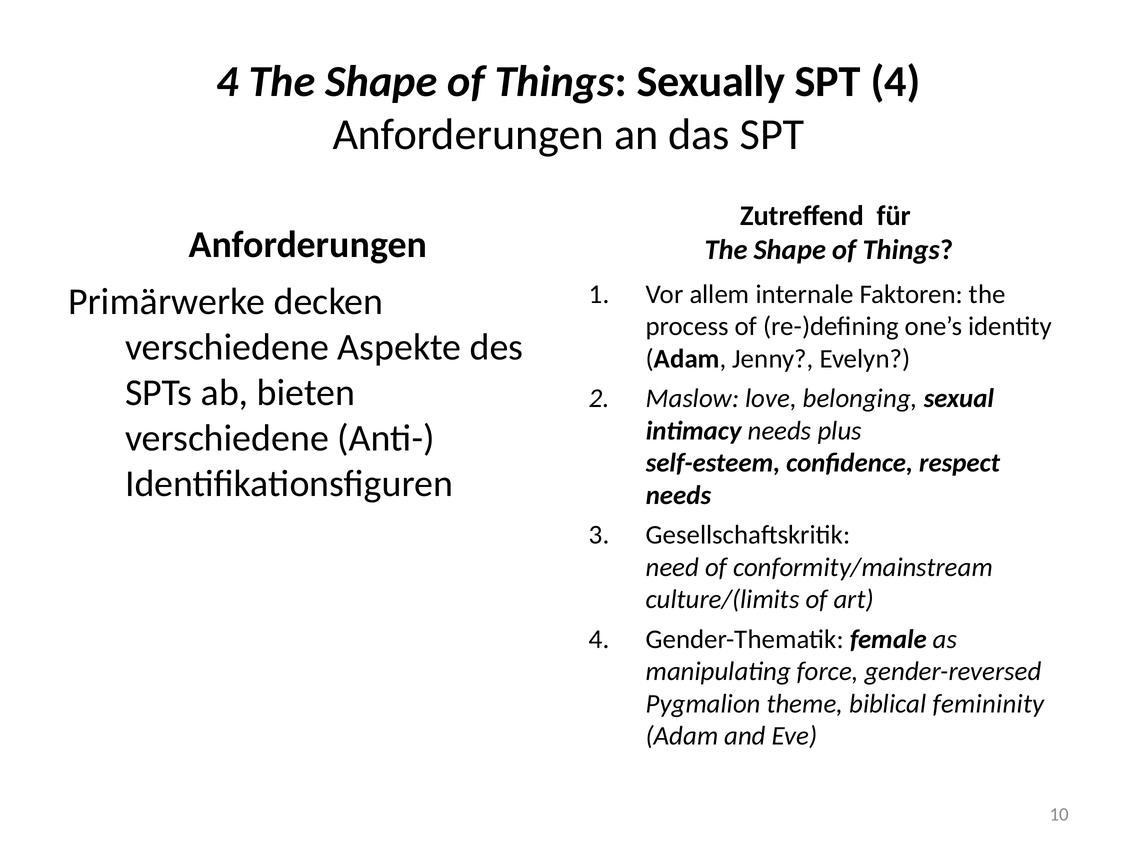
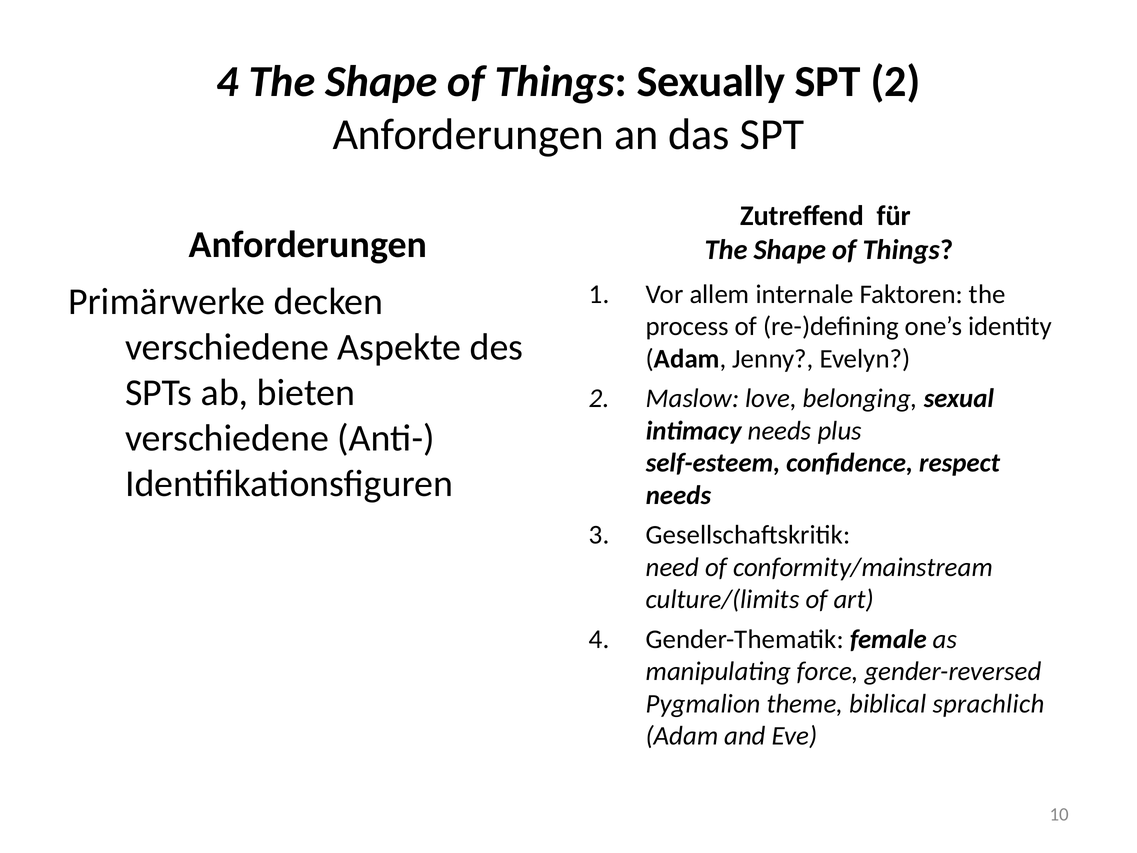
SPT 4: 4 -> 2 (896, 82)
femininity: femininity -> sprachlich (989, 704)
